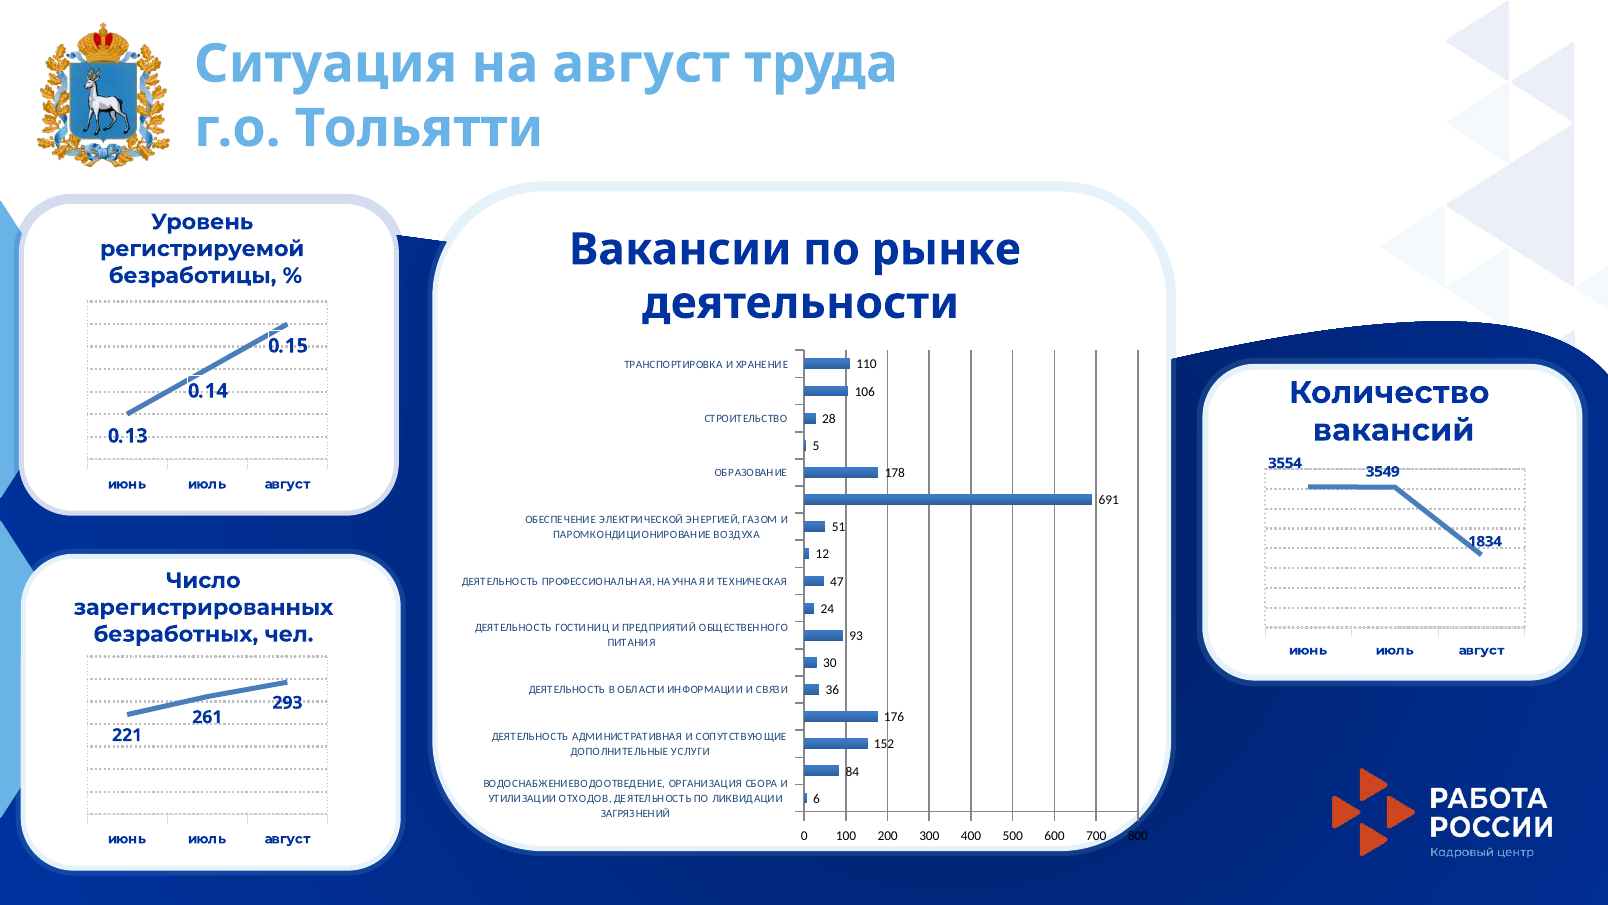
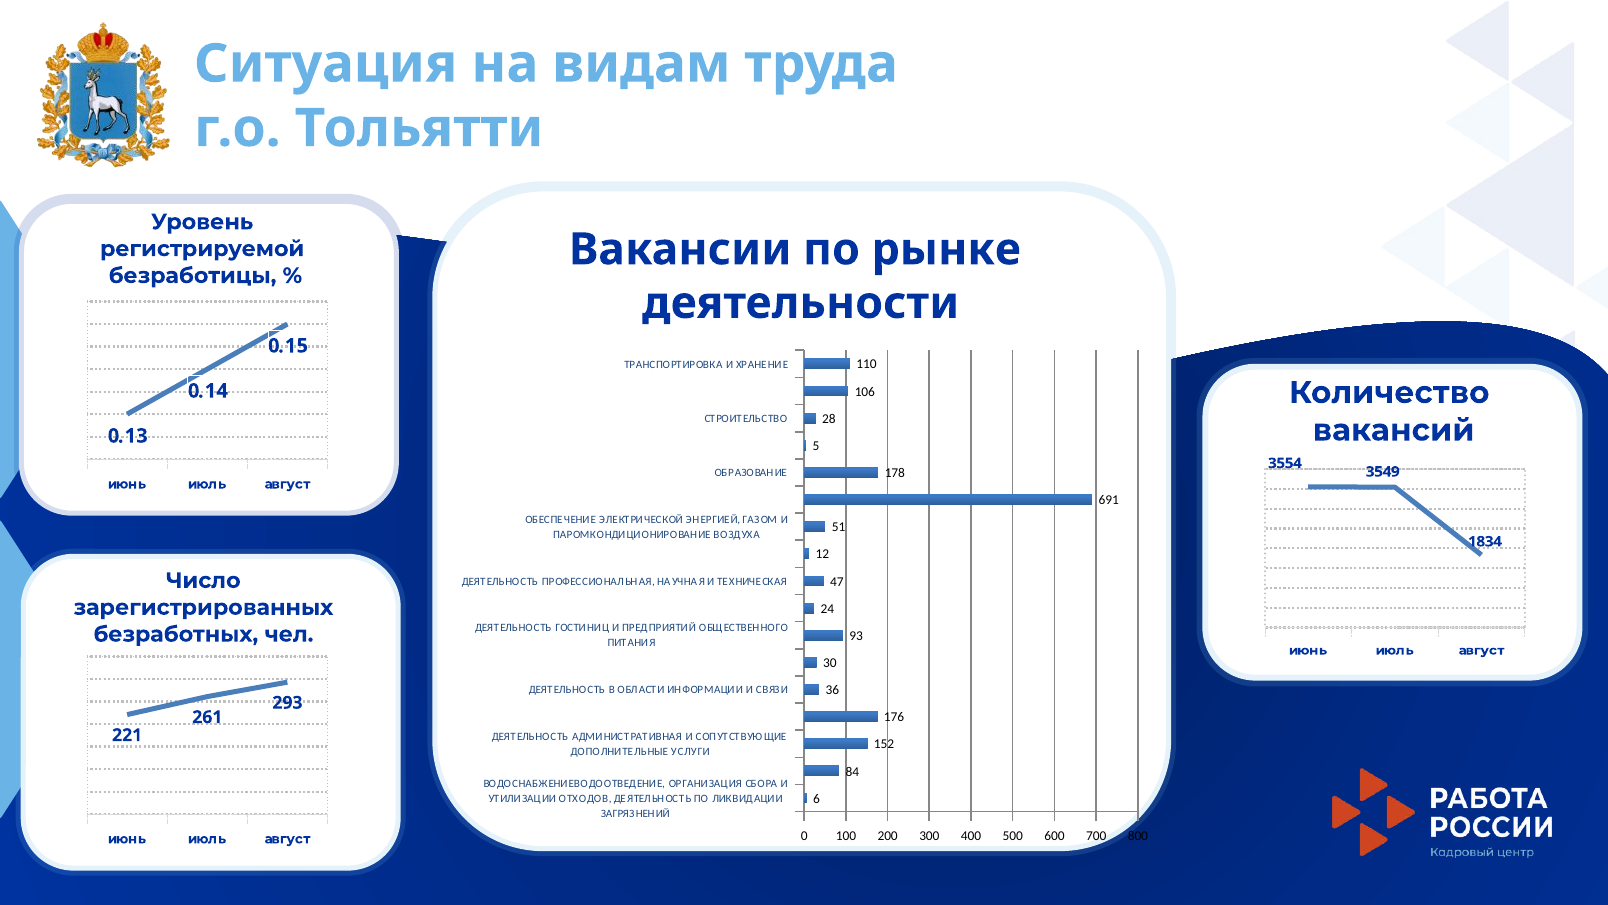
на август: август -> видам (641, 64)
